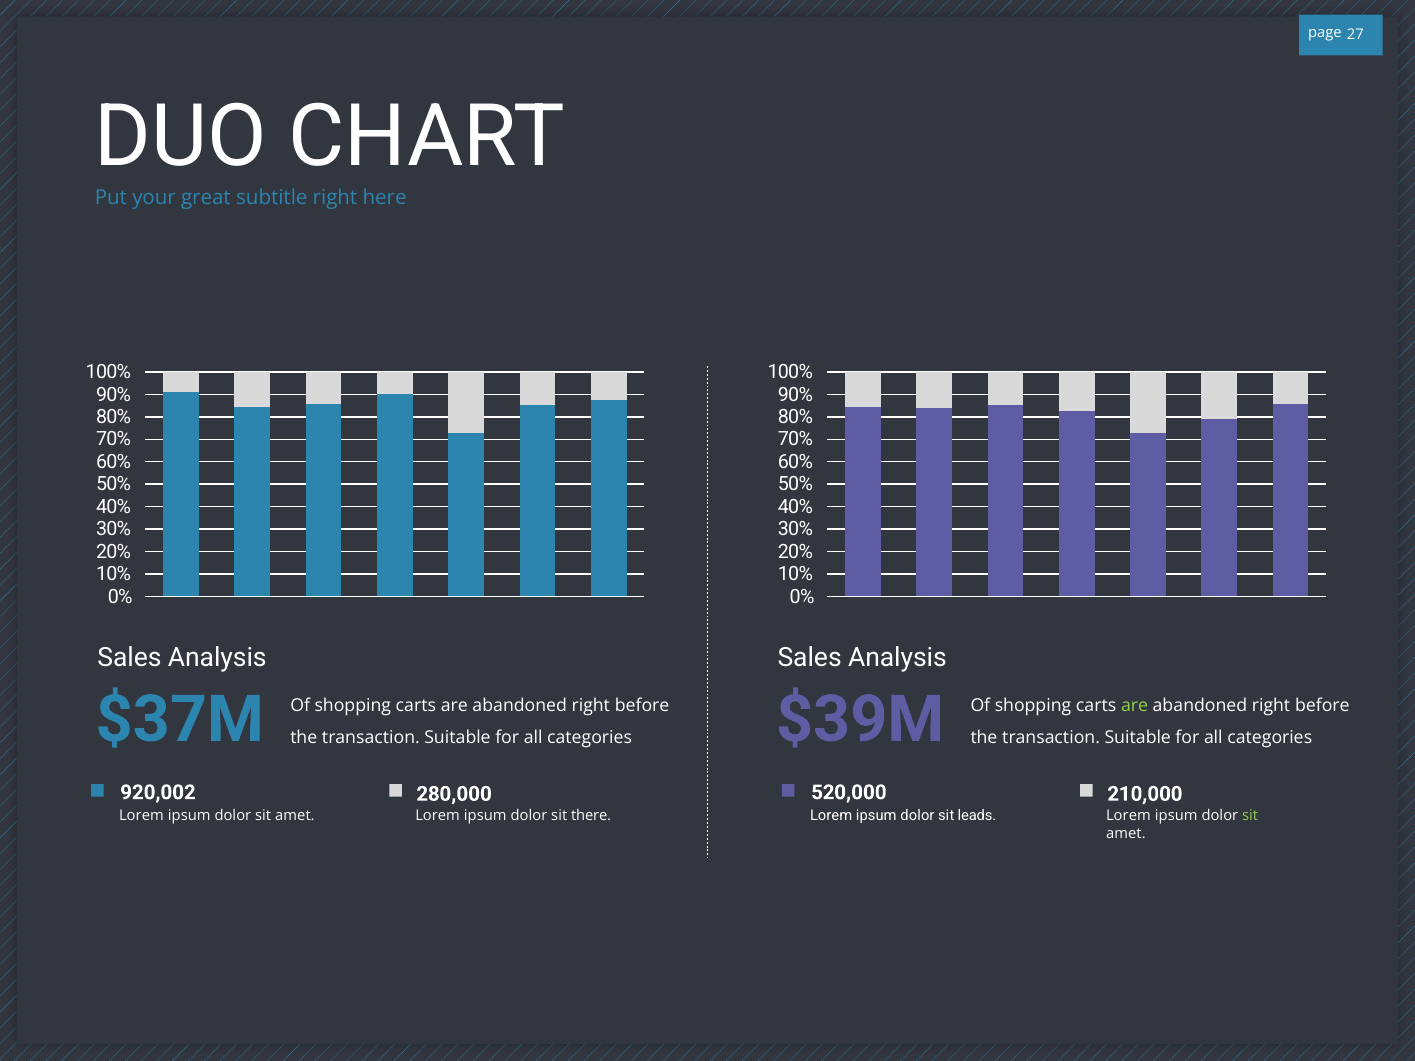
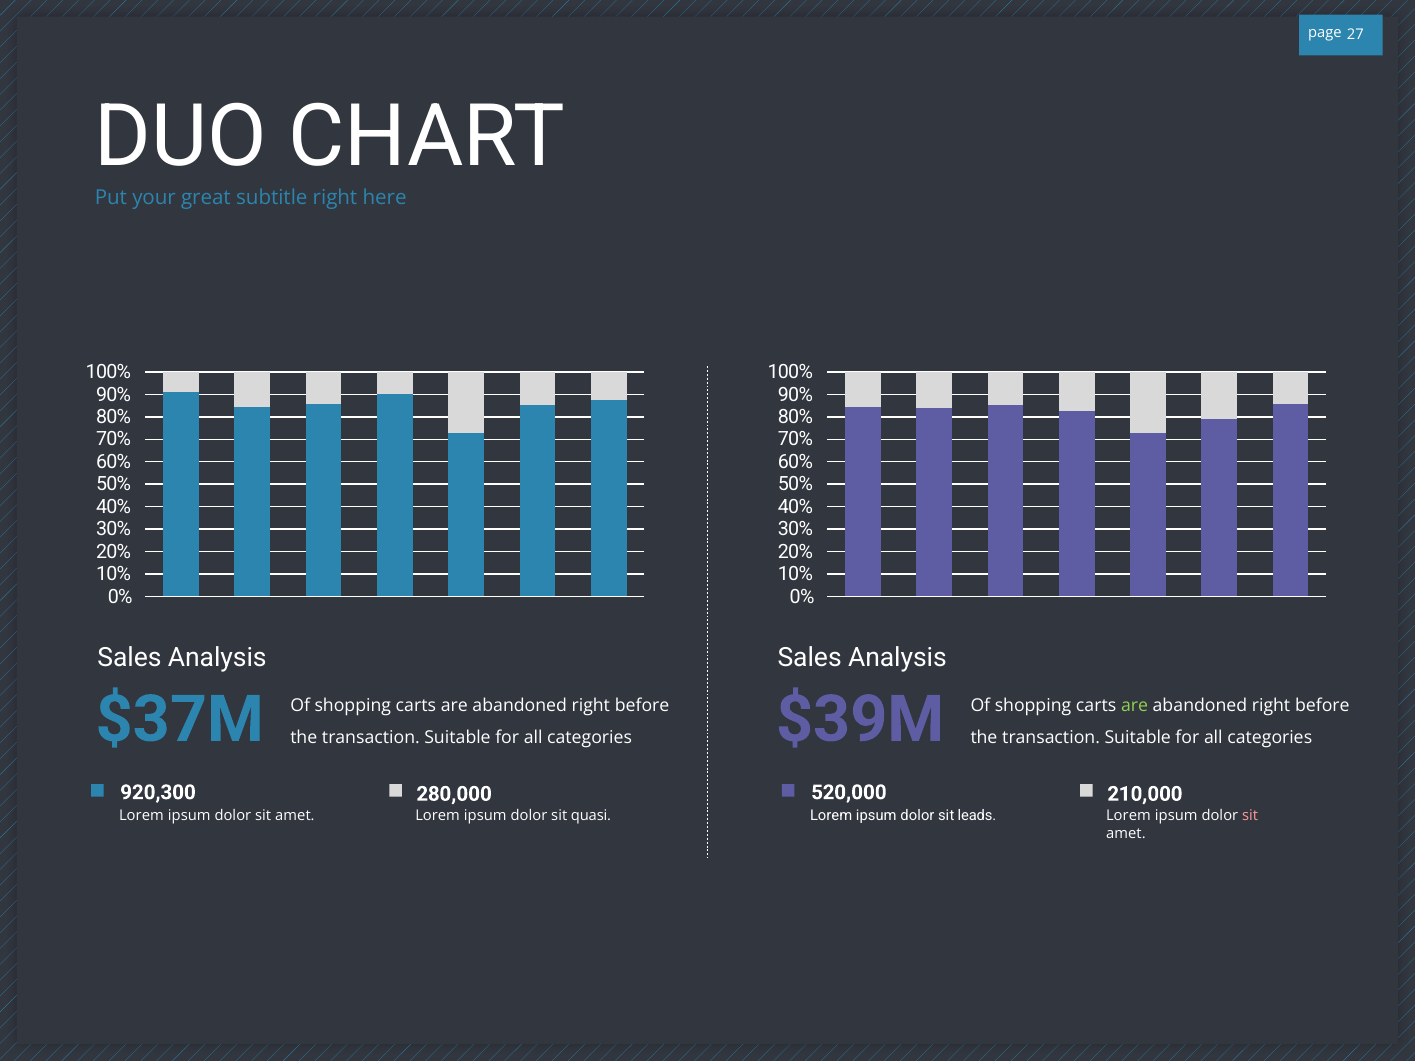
920,002: 920,002 -> 920,300 (158, 793)
sit colour: light green -> pink (1250, 816)
there: there -> quasi (591, 816)
